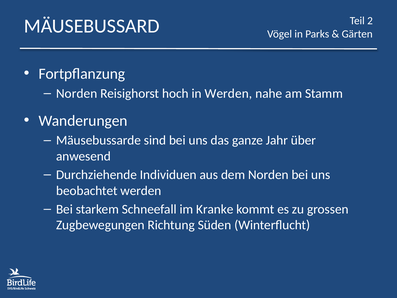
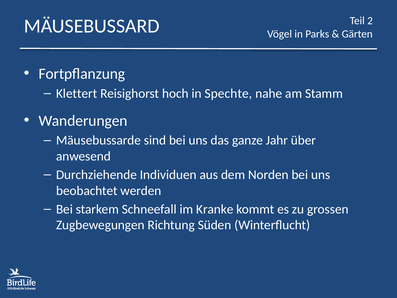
Norden: Norden -> Klettert (77, 93)
in Werden: Werden -> Spechte (228, 93)
